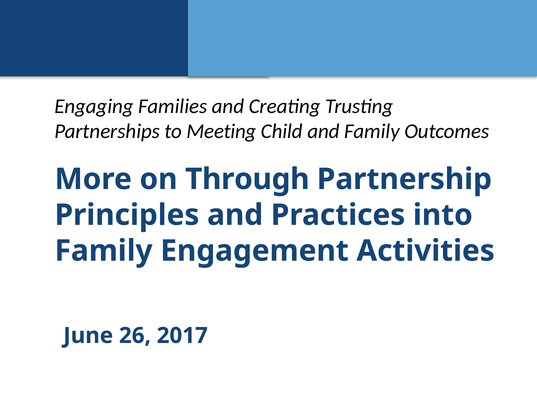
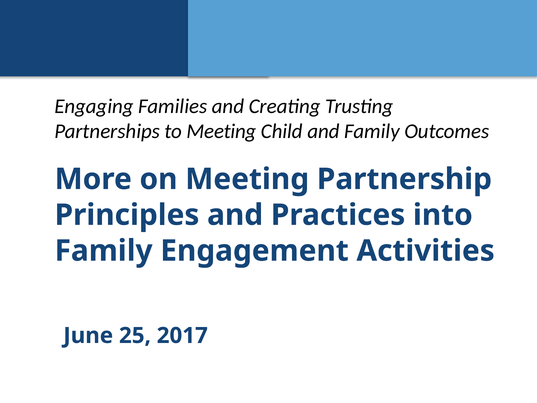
on Through: Through -> Meeting (247, 179)
26: 26 -> 25 (135, 335)
